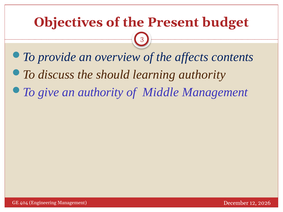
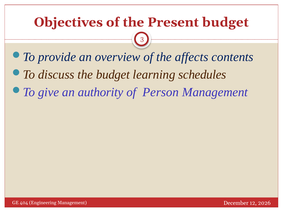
the should: should -> budget (113, 75)
learning authority: authority -> schedules (202, 75)
Middle: Middle -> Person (161, 92)
